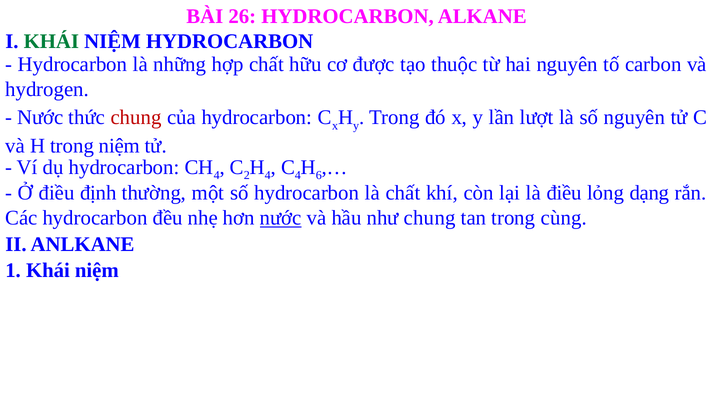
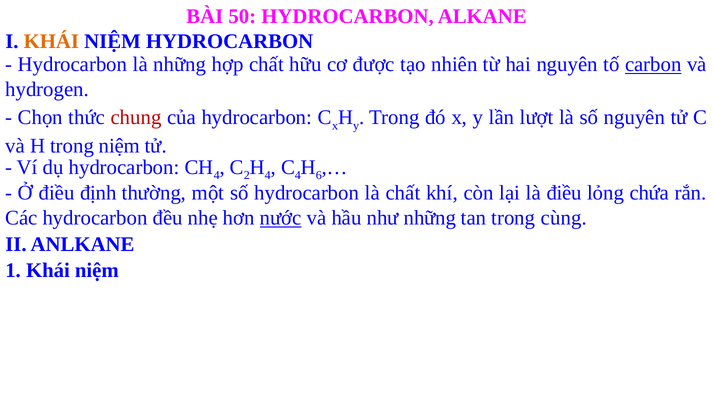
26: 26 -> 50 (242, 17)
KHÁI colour: green -> orange (51, 41)
thuộc: thuộc -> nhiên (454, 65)
carbon underline: none -> present (653, 65)
Nước: Nước -> Chọn (40, 118)
dạng: dạng -> chứa (649, 193)
như chung: chung -> những (430, 218)
